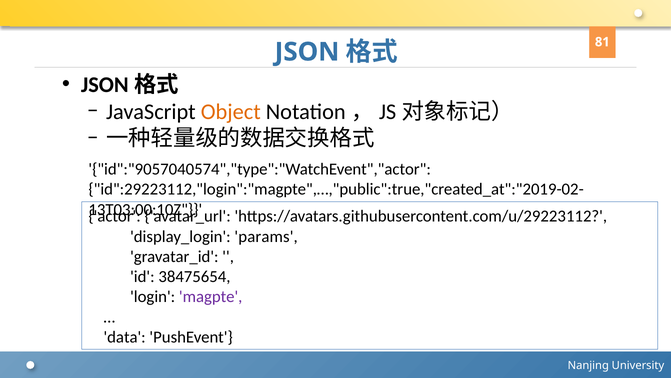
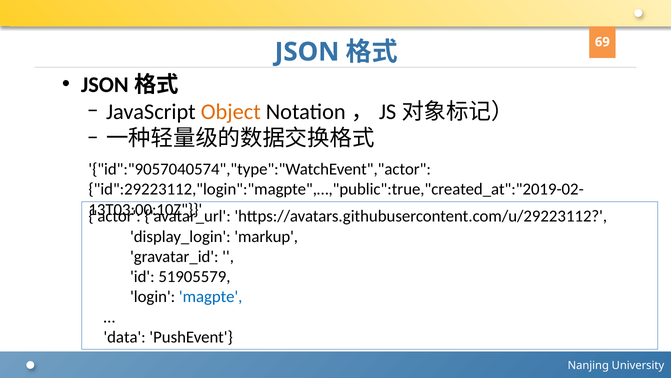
81: 81 -> 69 (602, 42)
params: params -> markup (266, 236)
38475654: 38475654 -> 51905579 (194, 276)
magpte colour: purple -> blue (211, 297)
